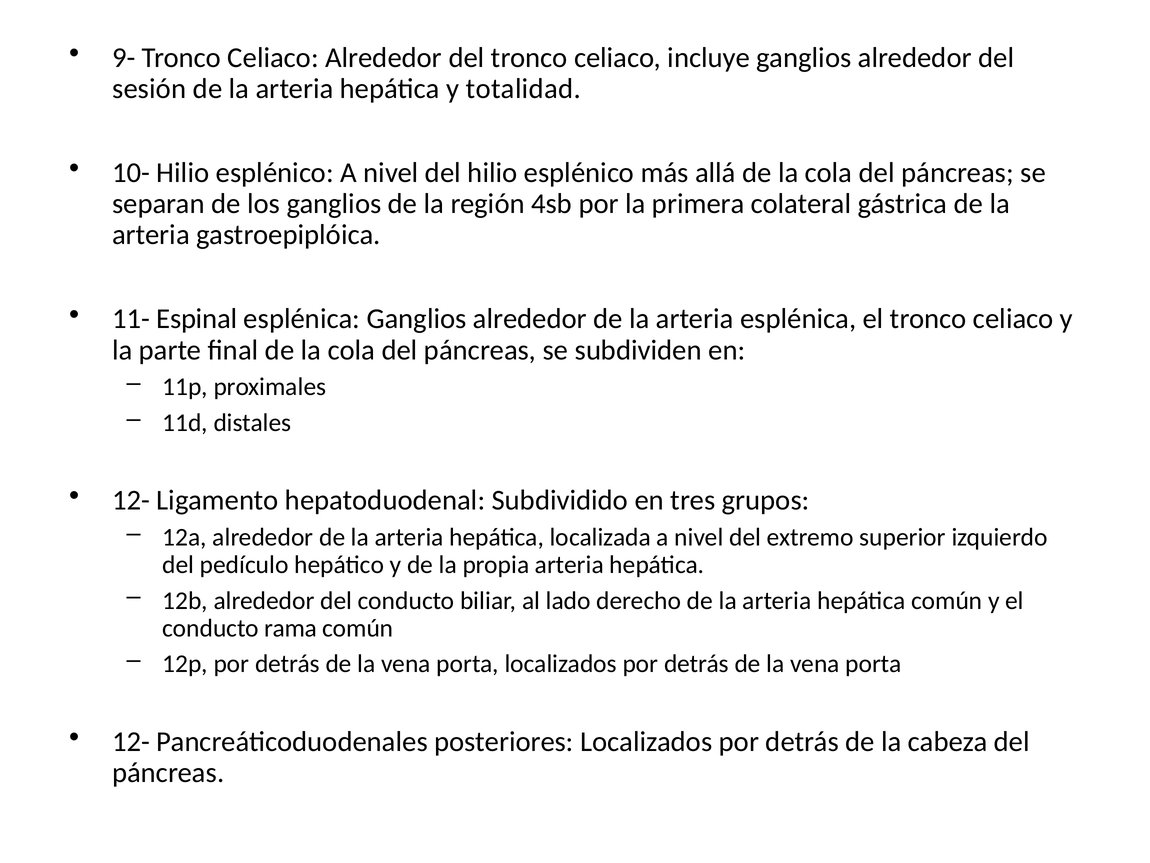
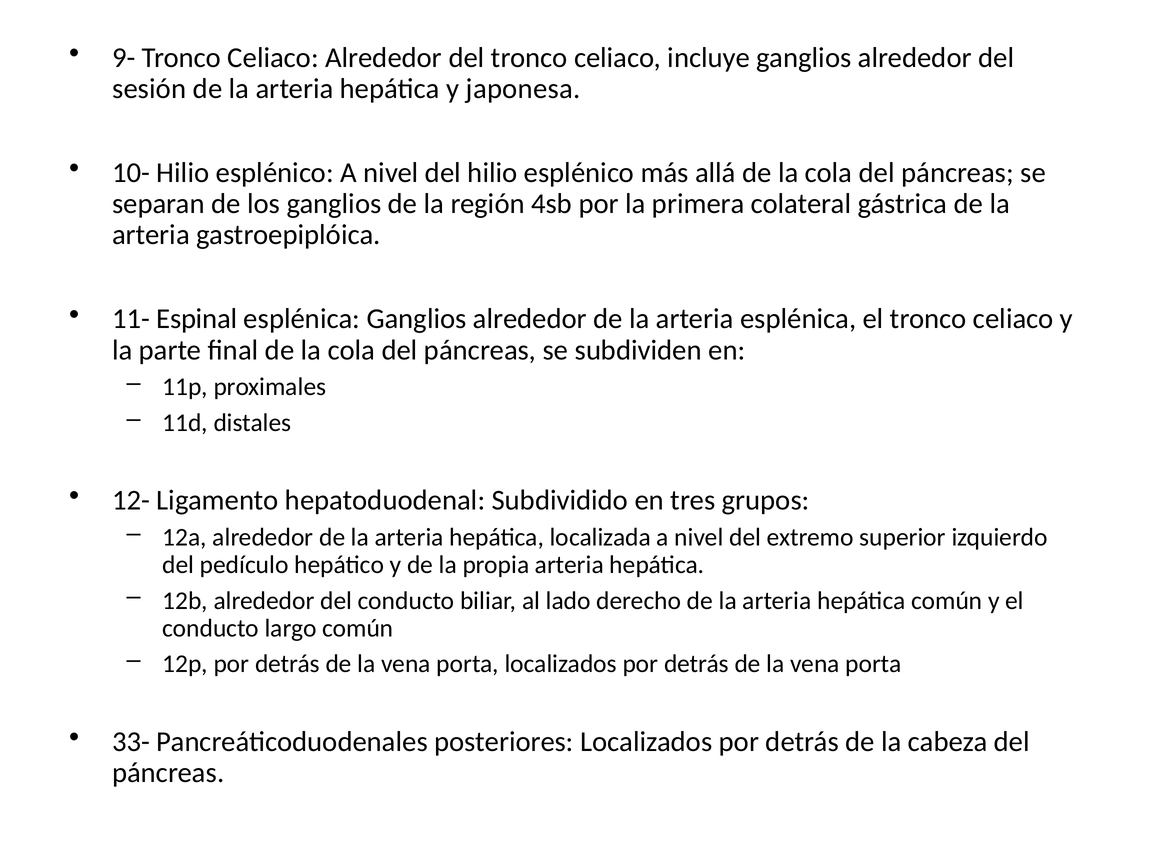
totalidad: totalidad -> japonesa (523, 89)
rama: rama -> largo (291, 628)
12-: 12- -> 33- (131, 741)
